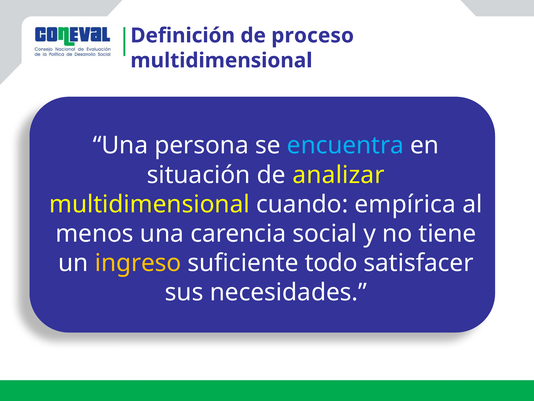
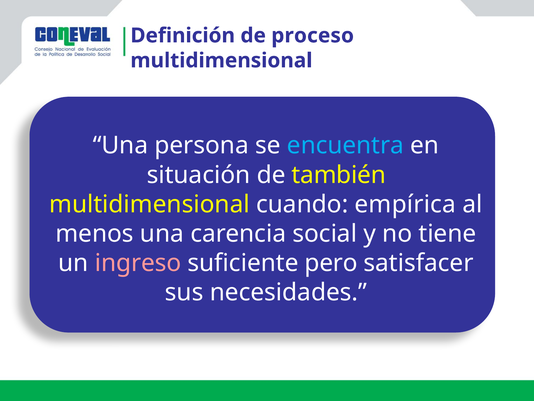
analizar: analizar -> también (339, 175)
ingreso colour: yellow -> pink (138, 263)
todo: todo -> pero (331, 263)
